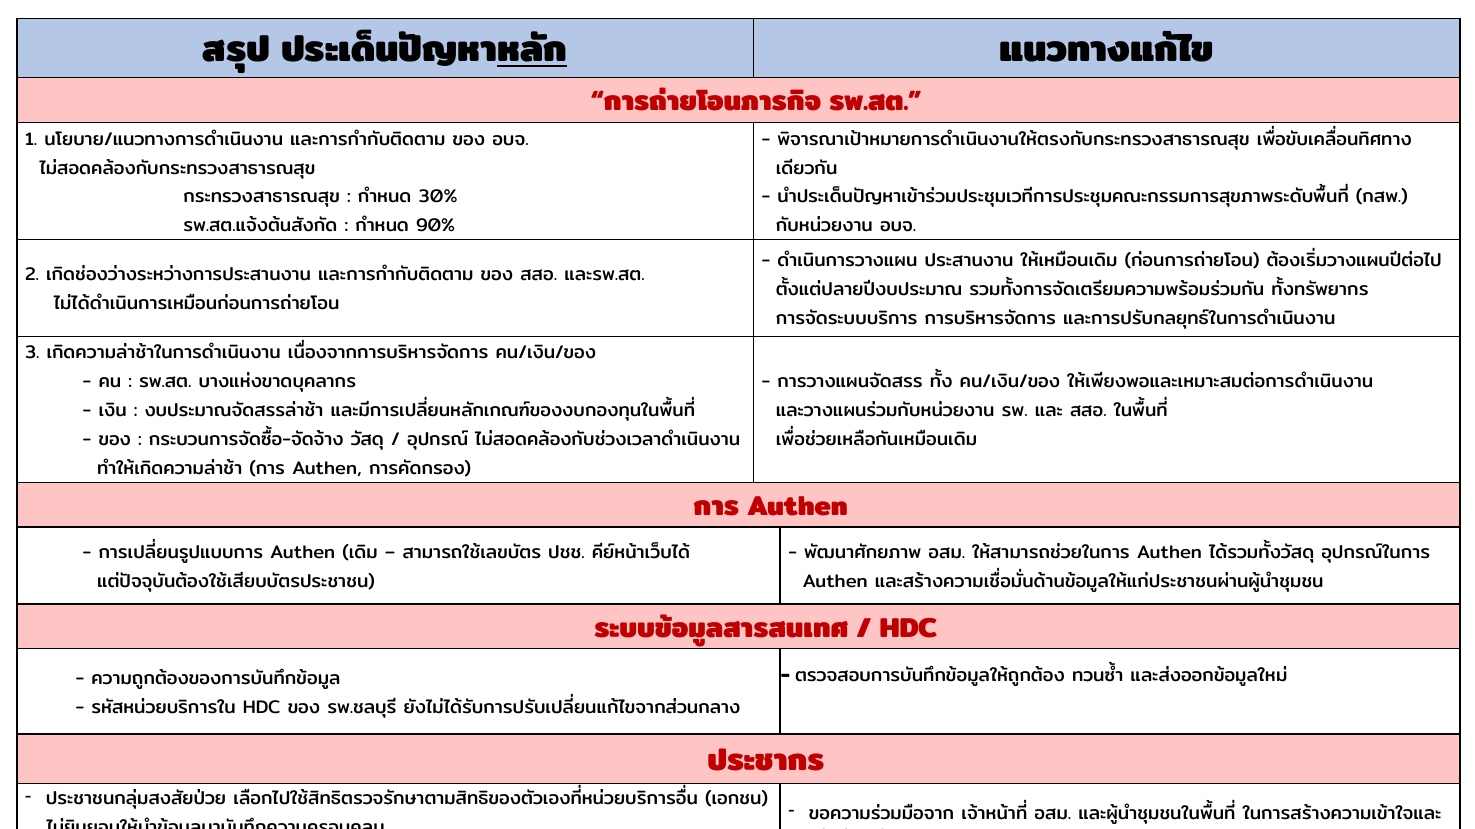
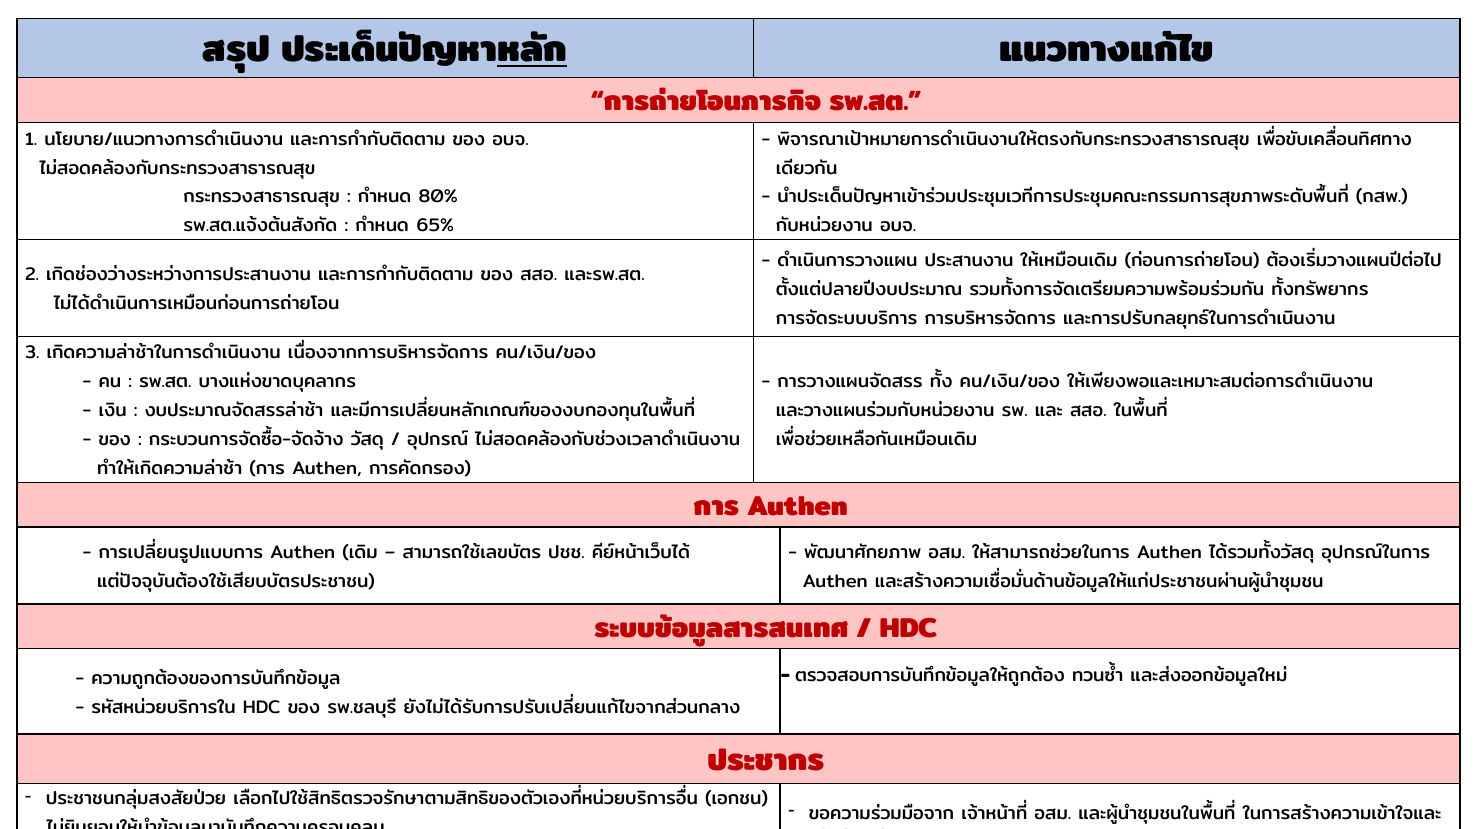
30%: 30% -> 80% (438, 197)
90%: 90% -> 65% (435, 226)
